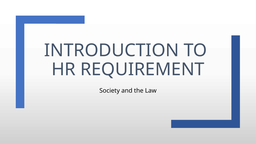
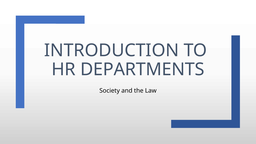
REQUIREMENT: REQUIREMENT -> DEPARTMENTS (142, 69)
